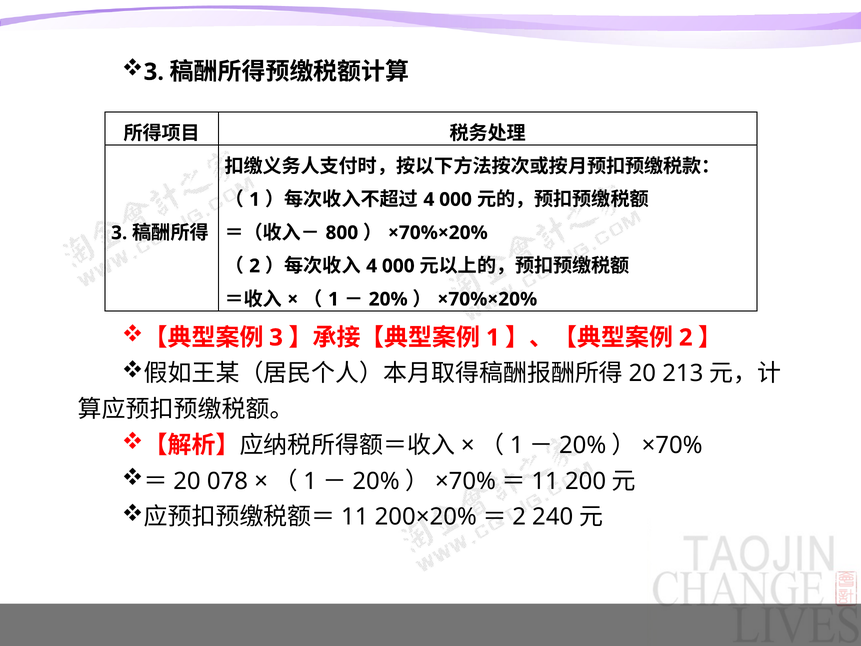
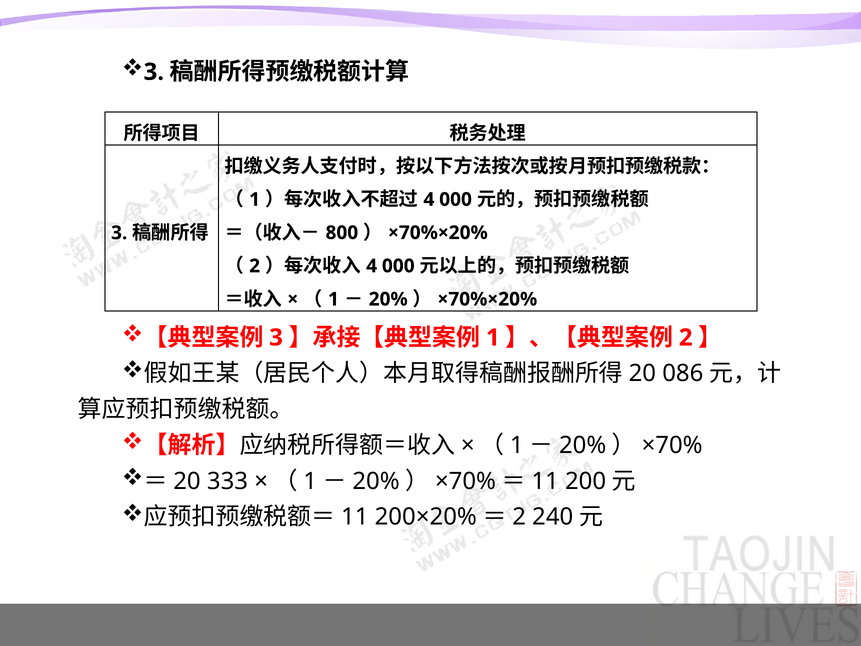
213: 213 -> 086 (683, 373)
078: 078 -> 333 (227, 481)
